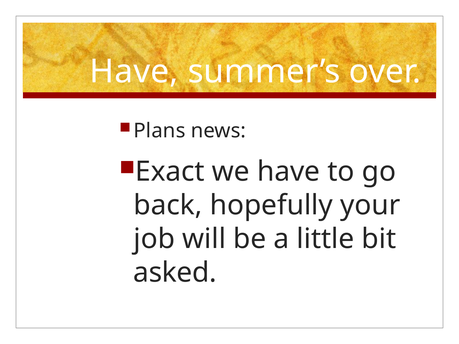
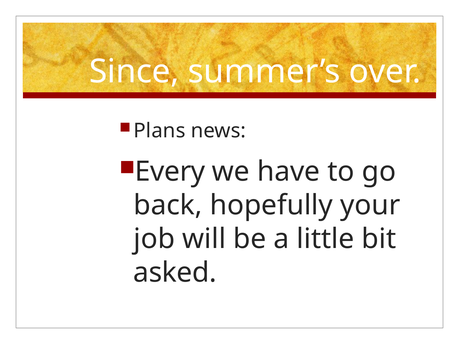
Have: Have -> Since (134, 72)
Exact: Exact -> Every (170, 172)
